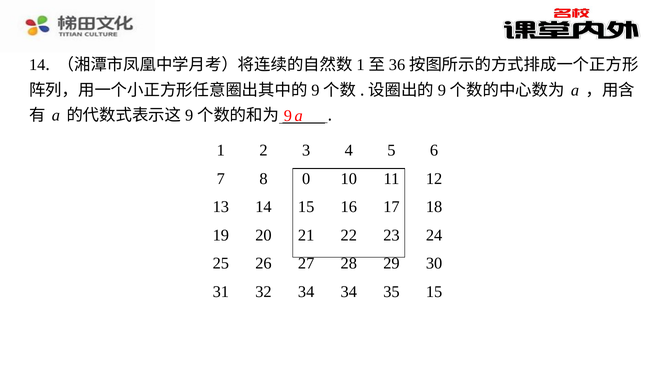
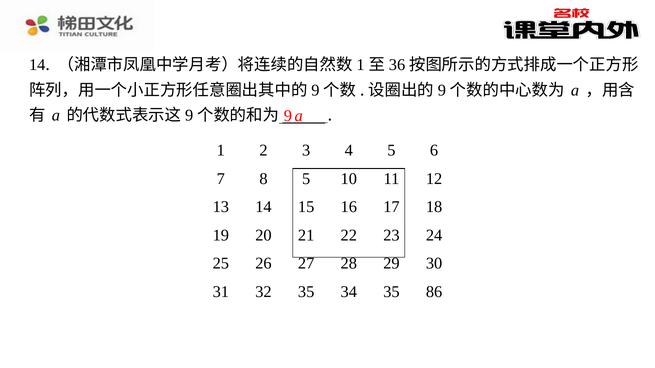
8 0: 0 -> 5 (306, 179)
32 34: 34 -> 35 (306, 292)
35 15: 15 -> 86 (434, 292)
